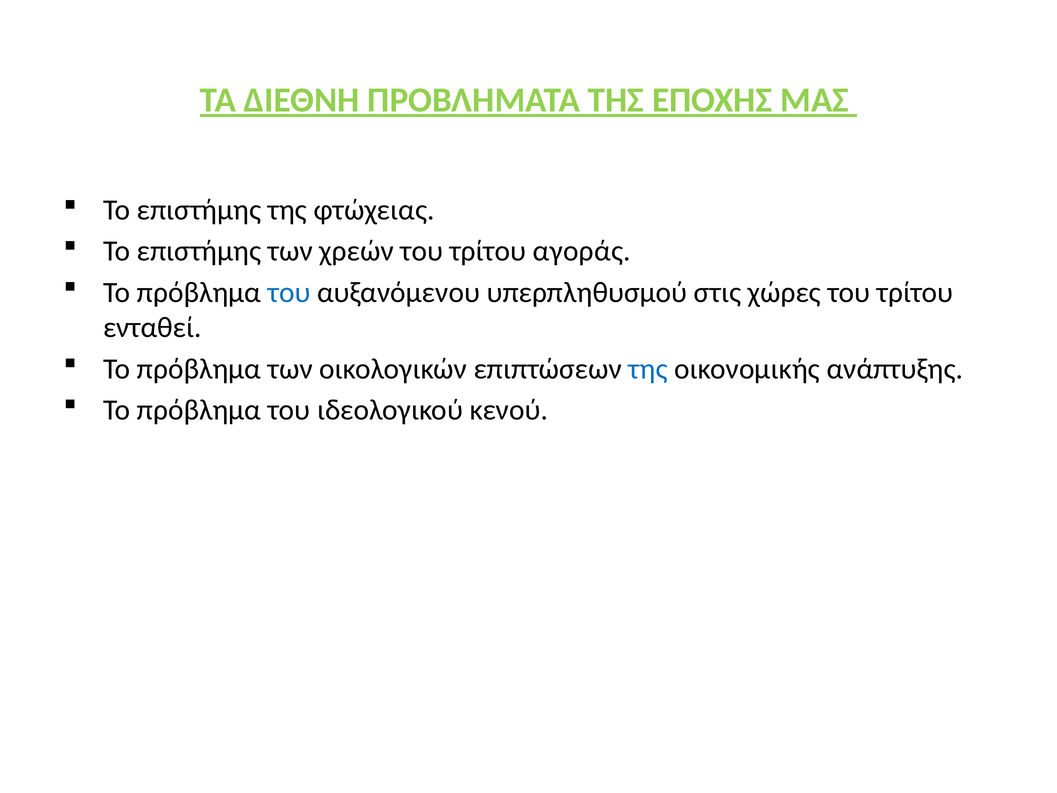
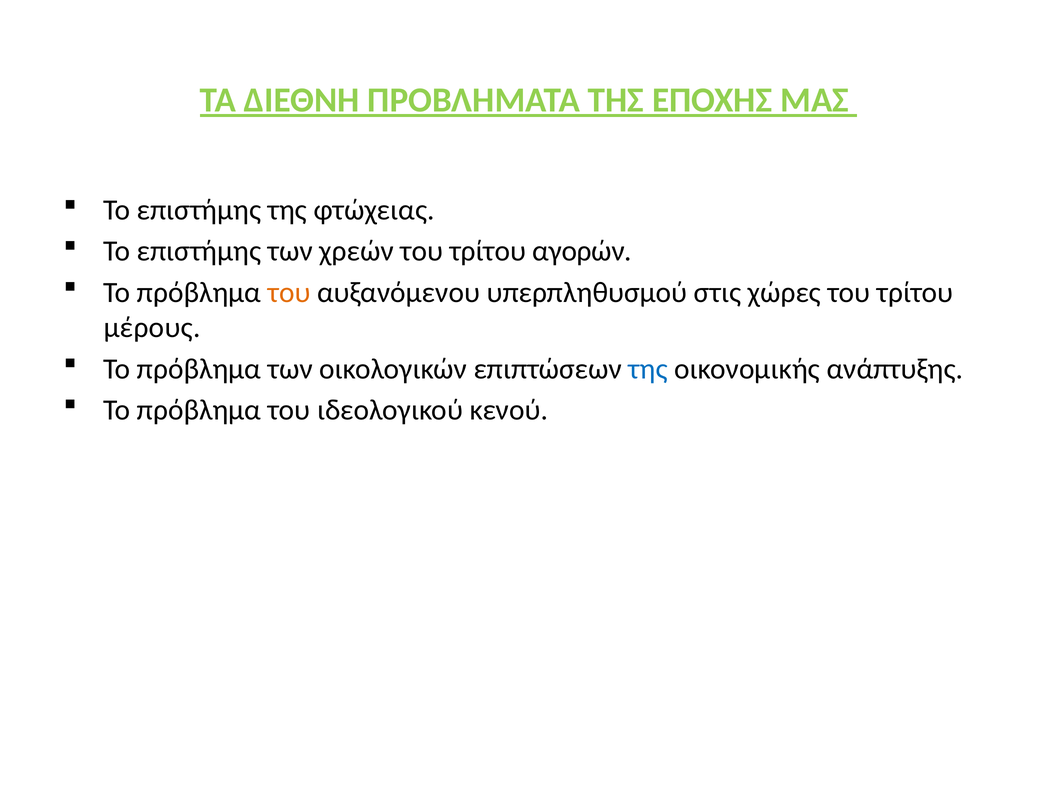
αγοράς: αγοράς -> αγορών (582, 251)
του colour: blue -> orange (289, 292)
ενταθεί: ενταθεί -> μέρους (152, 328)
